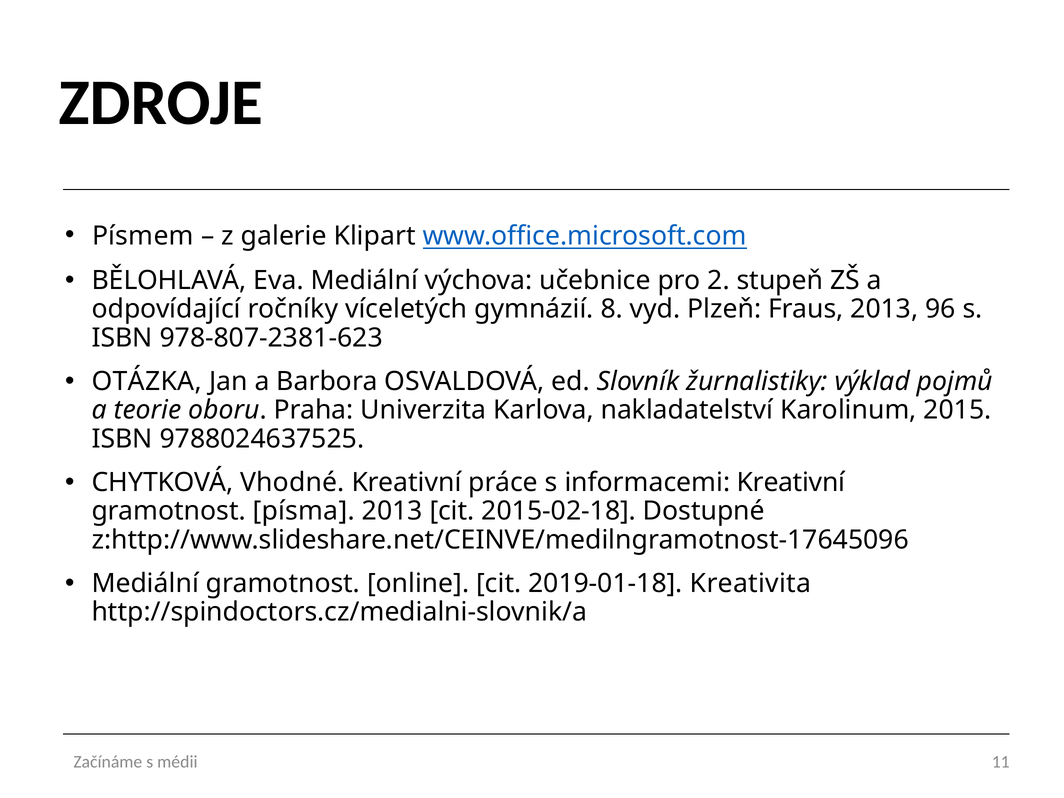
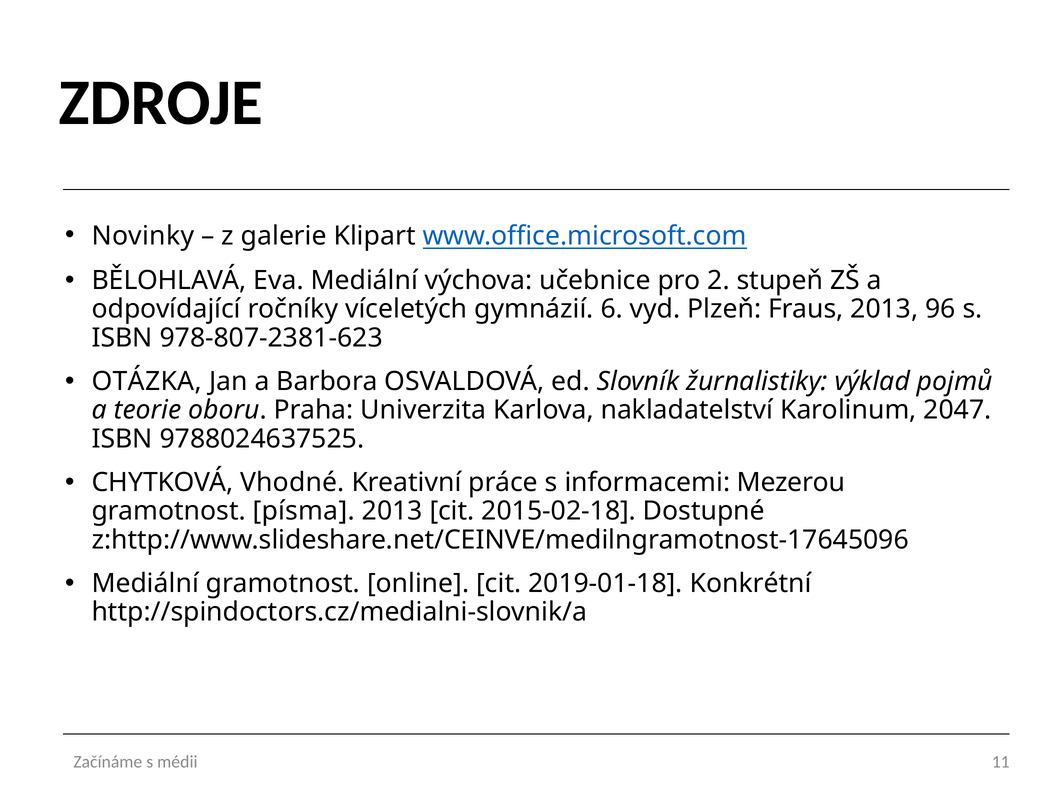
Písmem: Písmem -> Novinky (143, 236)
8: 8 -> 6 (612, 309)
2015: 2015 -> 2047 (957, 410)
informacemi Kreativní: Kreativní -> Mezerou (791, 482)
Kreativita: Kreativita -> Konkrétní (751, 583)
